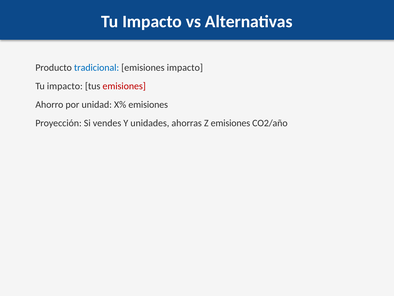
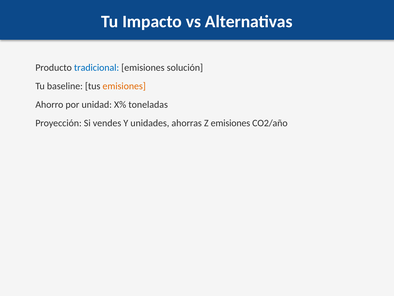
emisiones impacto: impacto -> solución (185, 68)
impacto: impacto -> baseline (65, 86)
emisiones colour: red -> orange (124, 86)
X% emisiones: emisiones -> toneladas (148, 104)
